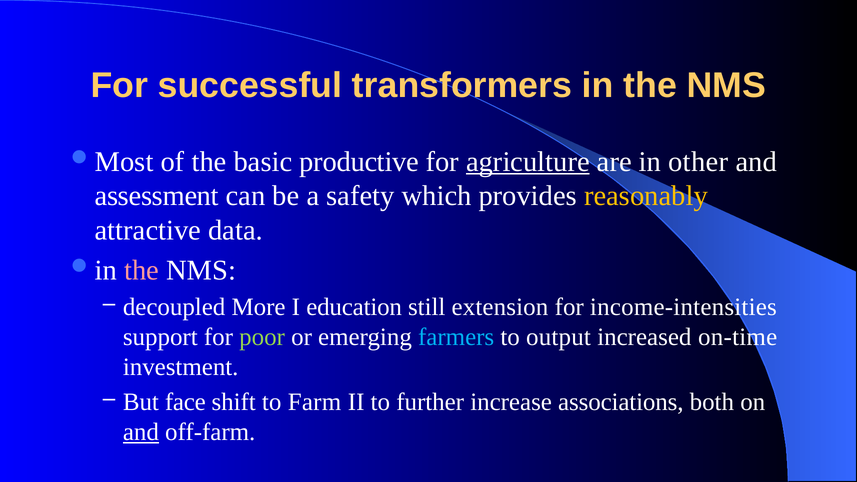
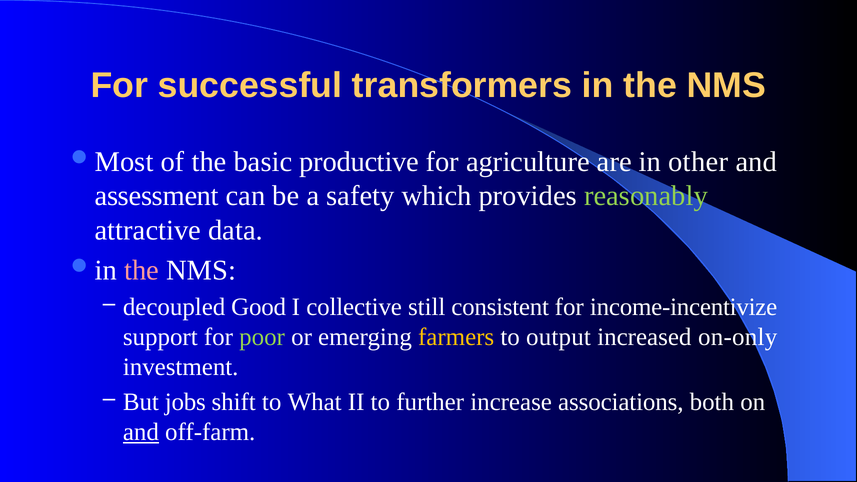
agriculture underline: present -> none (528, 162)
reasonably colour: yellow -> light green (646, 196)
More: More -> Good (259, 307)
education: education -> collective (354, 307)
extension: extension -> consistent (500, 307)
income-intensities: income-intensities -> income-incentivize (684, 307)
farmers colour: light blue -> yellow (456, 337)
on-time: on-time -> on-only (738, 337)
face: face -> jobs (185, 402)
Farm: Farm -> What (315, 402)
